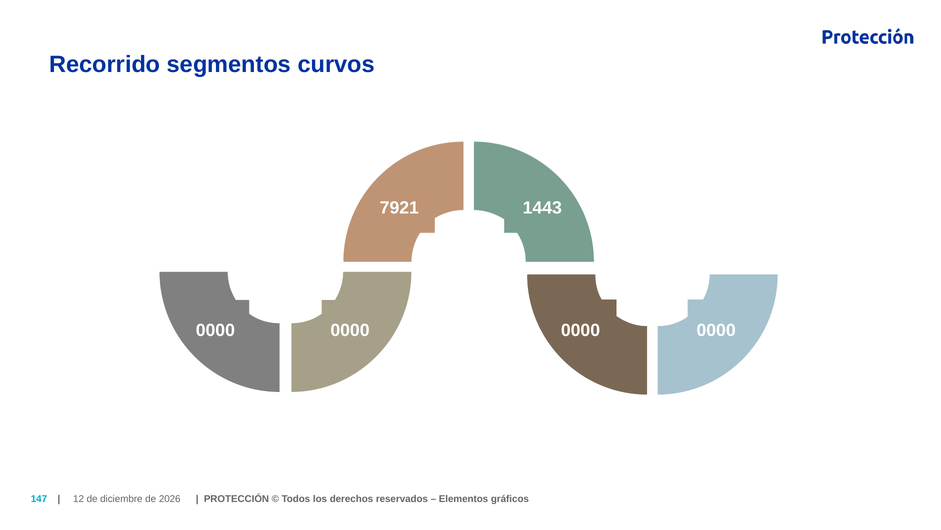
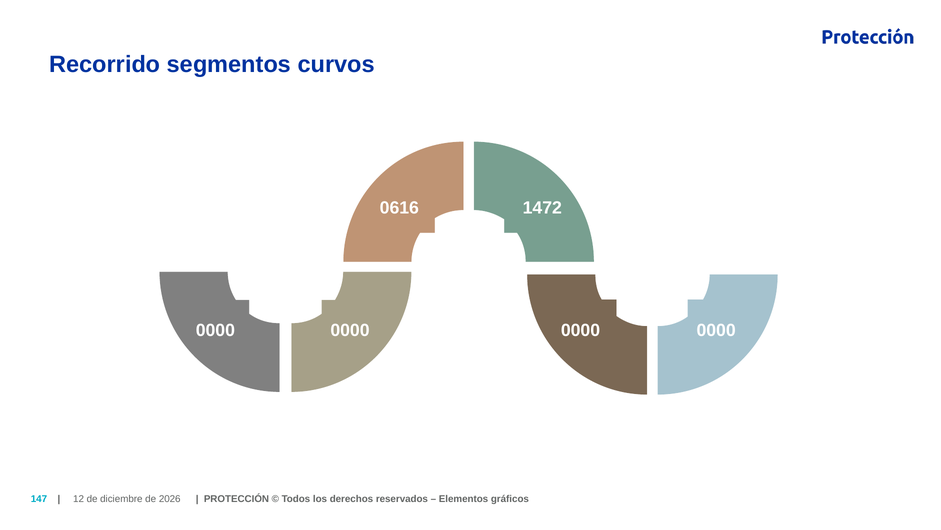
7921: 7921 -> 0616 (399, 208)
1443: 1443 -> 1472 (542, 208)
